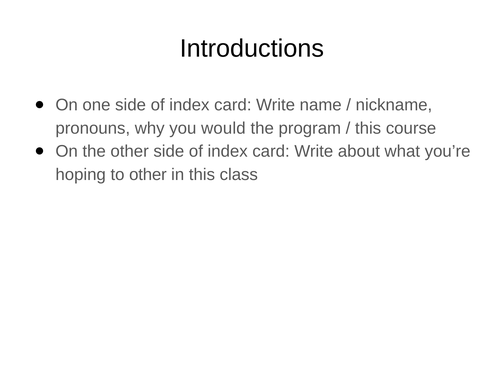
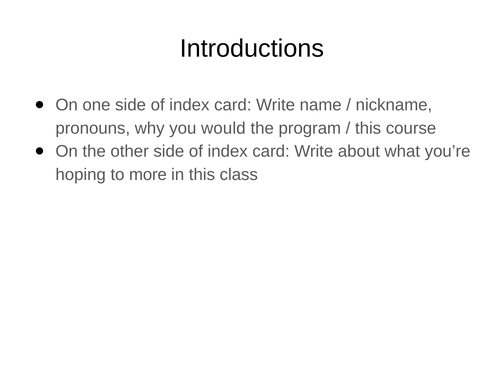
to other: other -> more (148, 175)
